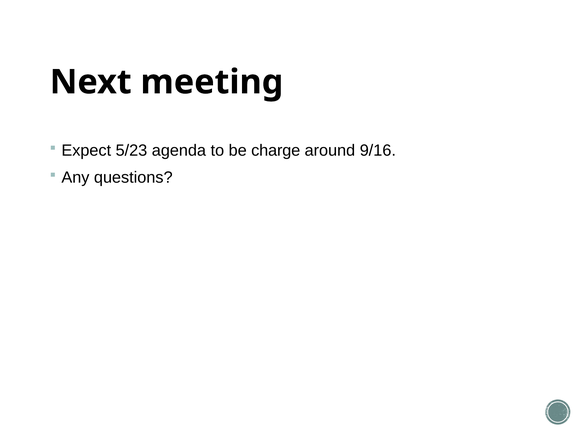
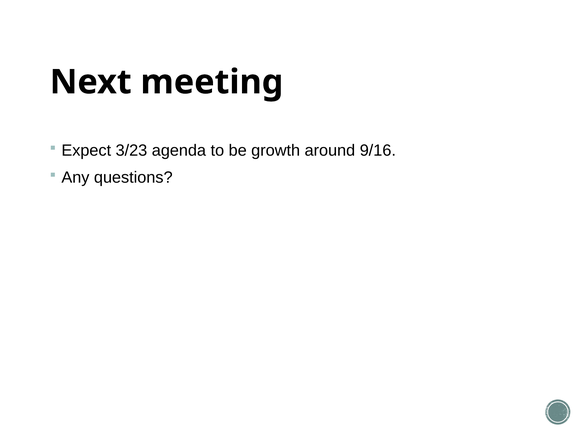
5/23: 5/23 -> 3/23 (131, 151)
charge: charge -> growth (276, 151)
